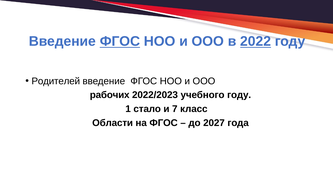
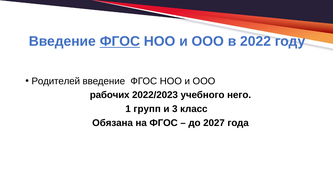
2022 underline: present -> none (256, 41)
учебного году: году -> него (239, 95)
стало: стало -> групп (147, 109)
7: 7 -> 3 (175, 109)
Области: Области -> Обязана (113, 123)
